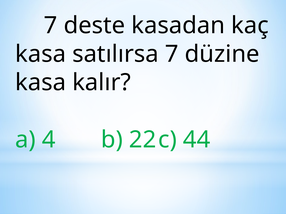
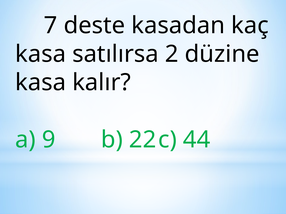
satılırsa 7: 7 -> 2 (172, 54)
4: 4 -> 9 (49, 140)
